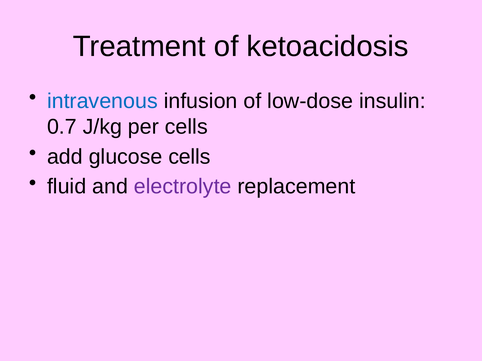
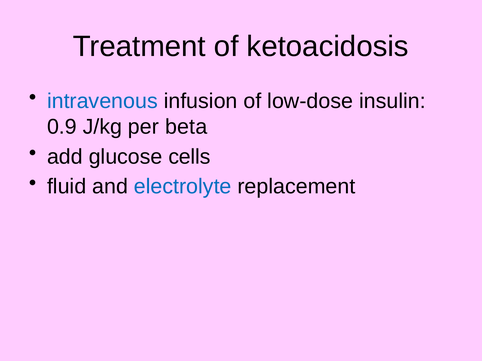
0.7: 0.7 -> 0.9 (62, 127)
per cells: cells -> beta (186, 127)
electrolyte colour: purple -> blue (183, 187)
